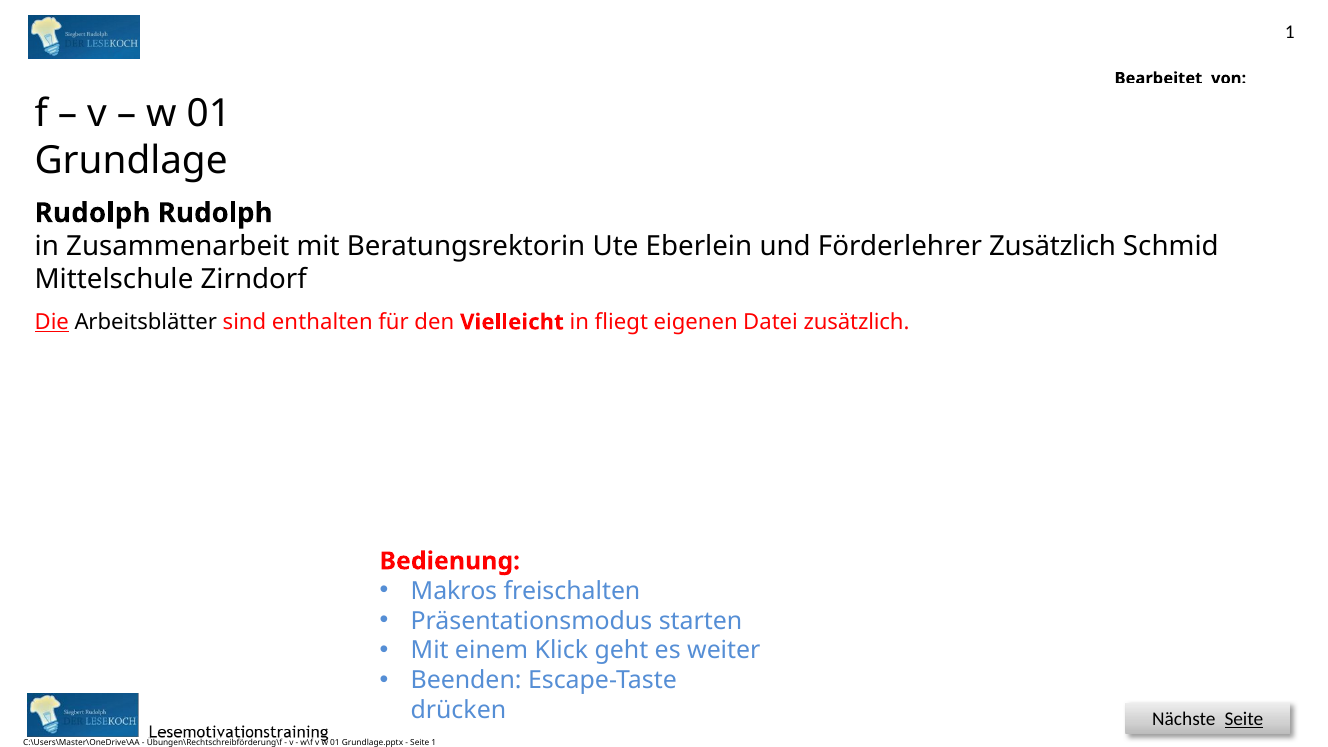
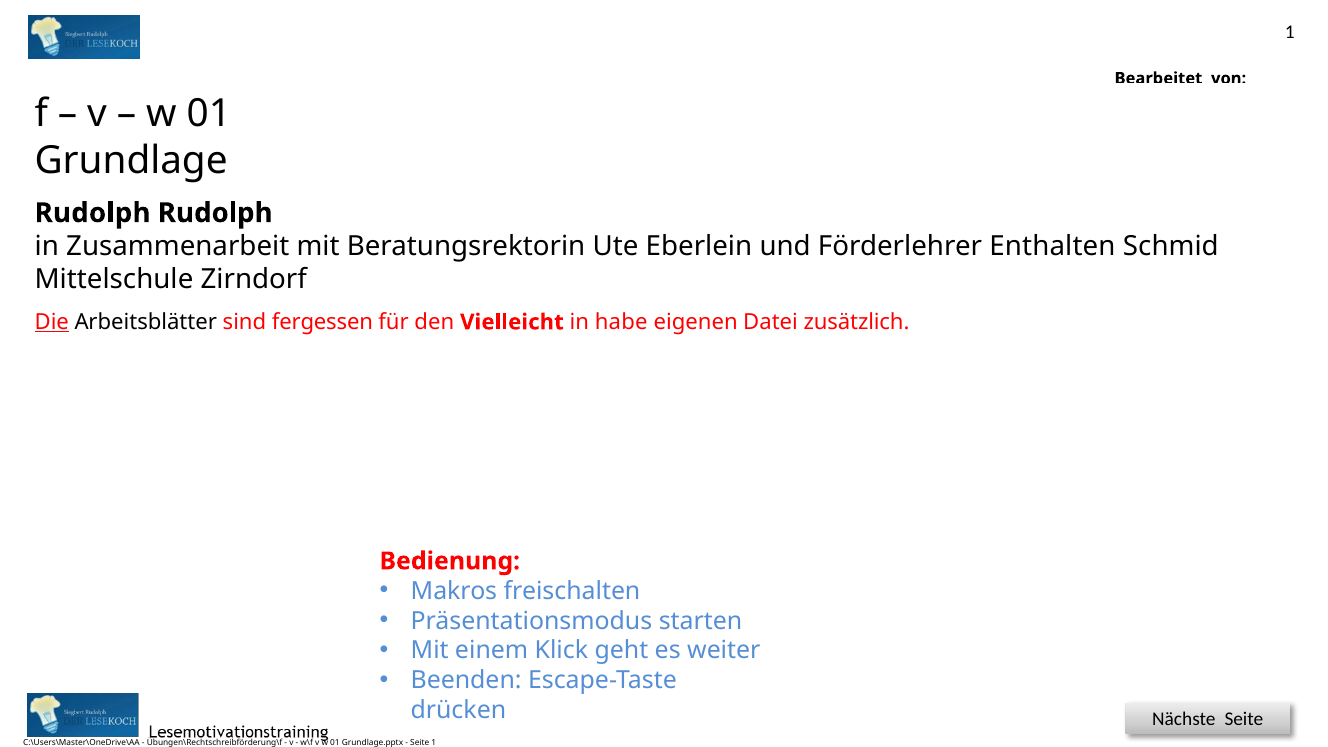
Förderlehrer Zusätzlich: Zusätzlich -> Enthalten (1052, 246)
enthalten: enthalten -> fergessen (322, 322)
fliegt: fliegt -> habe (621, 322)
Seite underline: present -> none (1244, 720)
